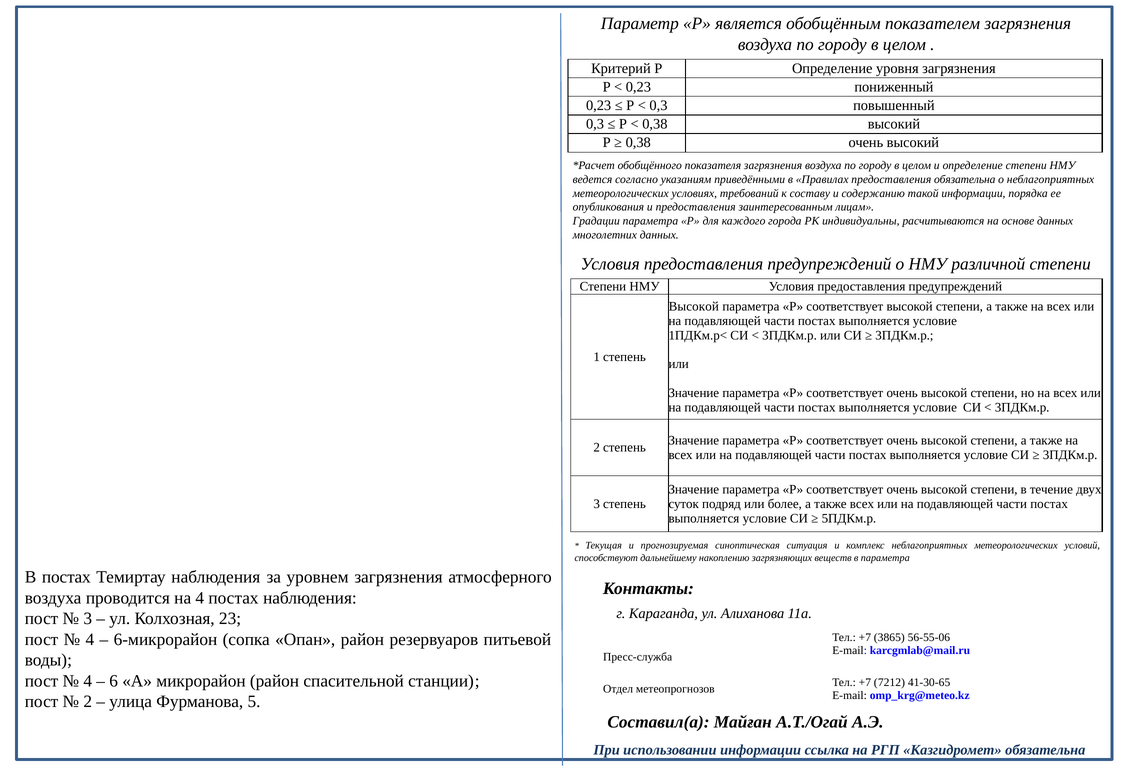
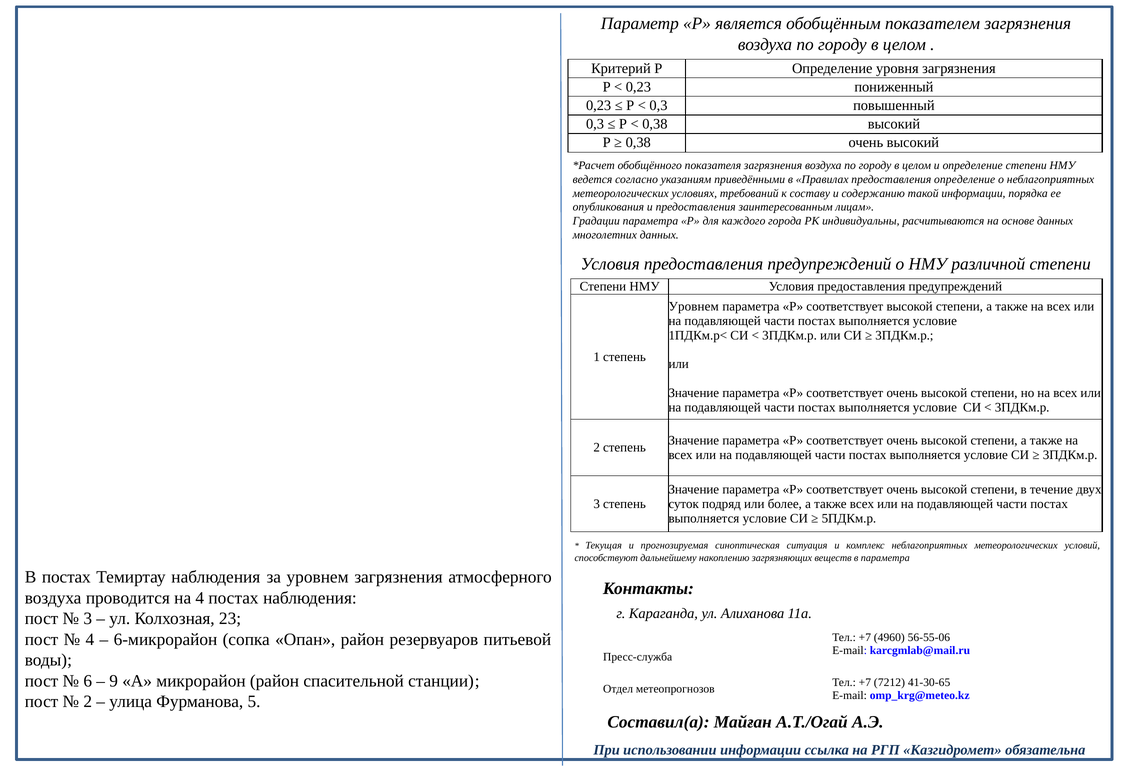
предоставления обязательна: обязательна -> определение (965, 179)
Высокой: Высокой -> Уровнем (694, 307)
3865: 3865 -> 4960 (889, 637)
4: 4 -> 6 (88, 681)
6: 6 -> 9 (114, 681)
